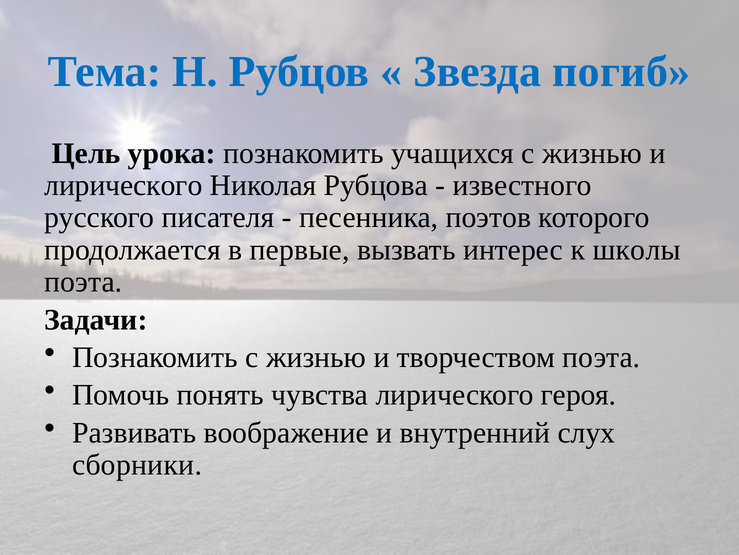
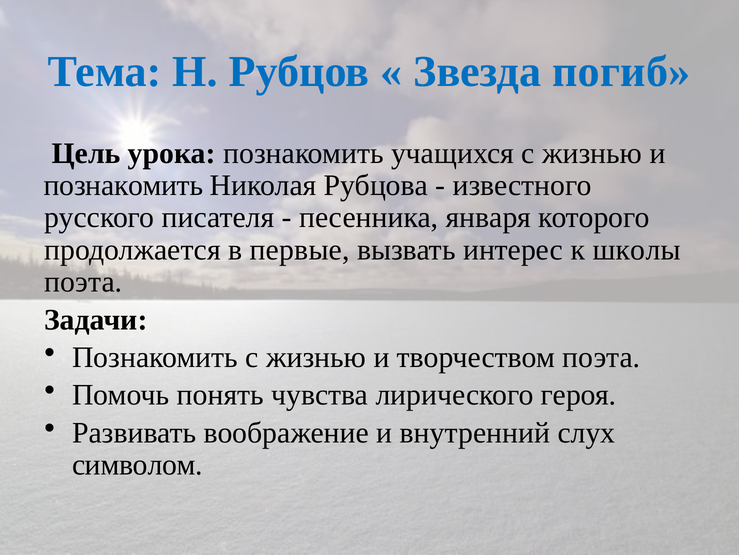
лирического: лирического -> познакомить (123, 185)
поэтов: поэтов -> января (488, 217)
сборники: сборники -> символом (137, 464)
